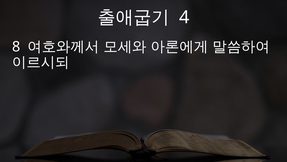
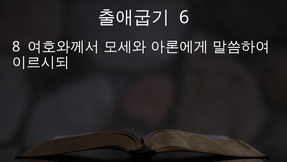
4: 4 -> 6 (184, 17)
